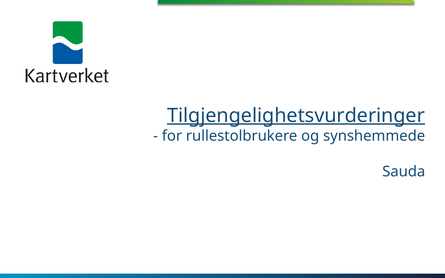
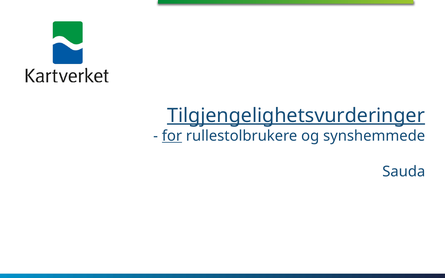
for underline: none -> present (172, 136)
